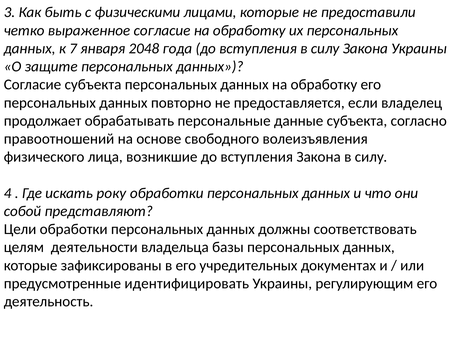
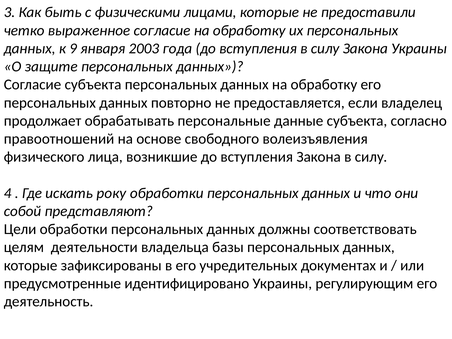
7: 7 -> 9 (73, 48)
2048: 2048 -> 2003 (144, 48)
идентифицировать: идентифицировать -> идентифицировано (187, 284)
